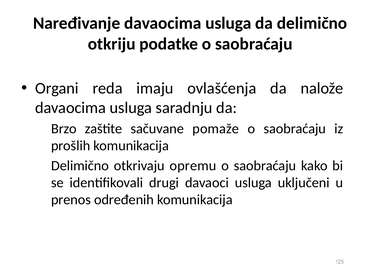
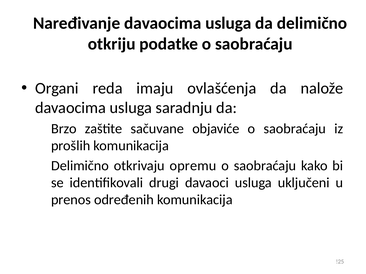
pomaže: pomaže -> objaviće (216, 129)
